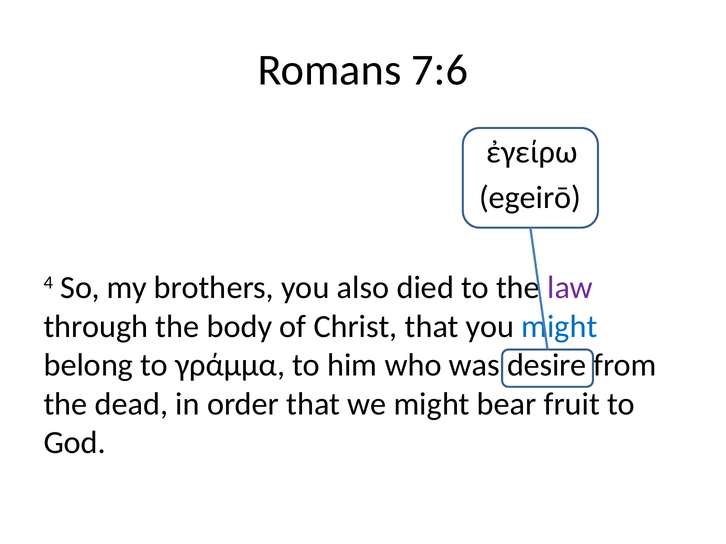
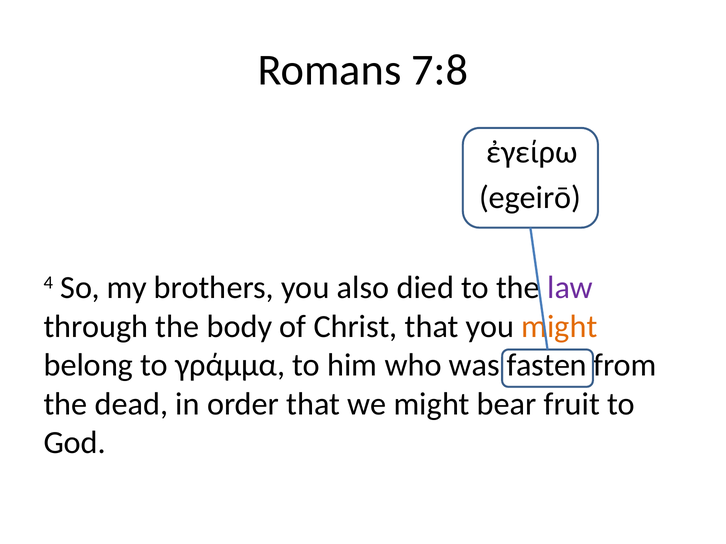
7:6: 7:6 -> 7:8 (440, 70)
might colour: blue -> orange (559, 327)
desire: desire -> fasten (547, 365)
